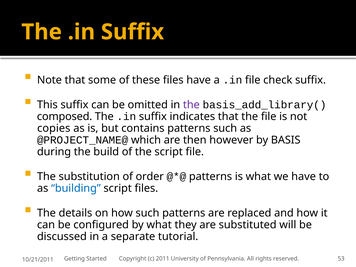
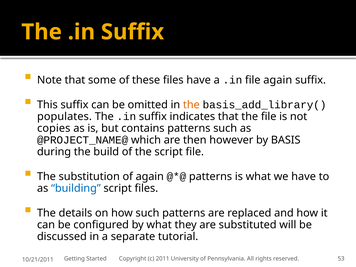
file check: check -> again (278, 80)
the colour: purple -> orange (191, 105)
composed: composed -> populates (64, 116)
of order: order -> again (150, 177)
